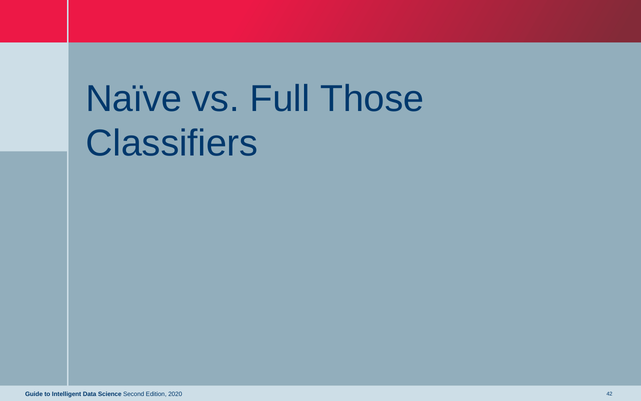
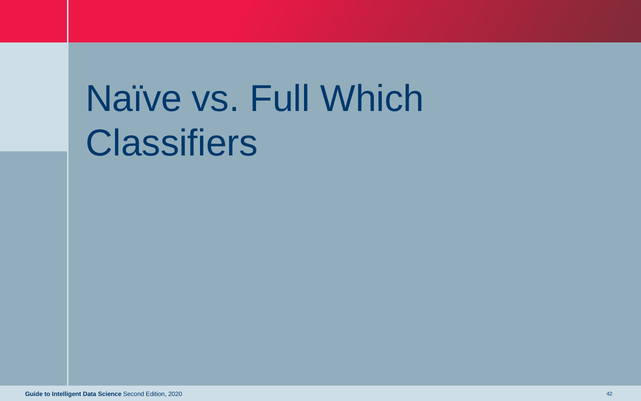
Those: Those -> Which (372, 99)
